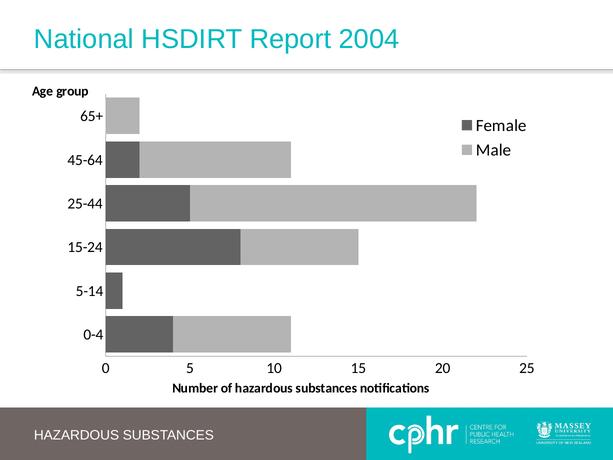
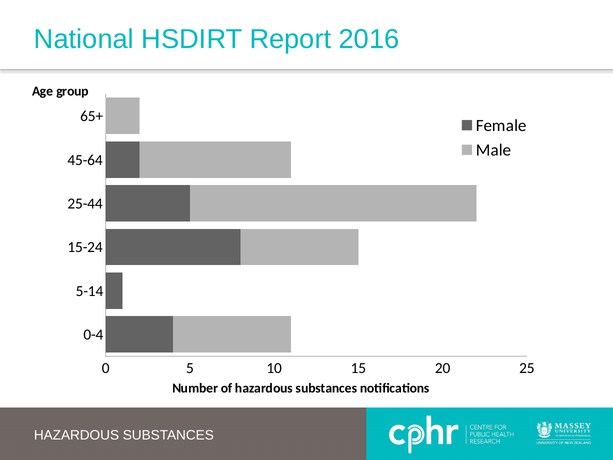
2004: 2004 -> 2016 (369, 39)
